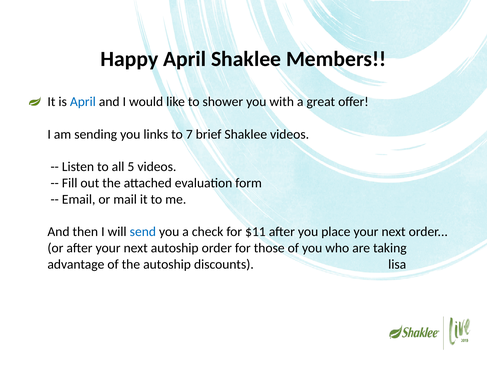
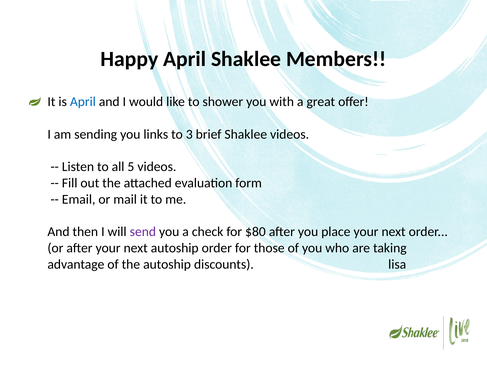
7: 7 -> 3 (189, 134)
send colour: blue -> purple (143, 232)
$11: $11 -> $80 (255, 232)
